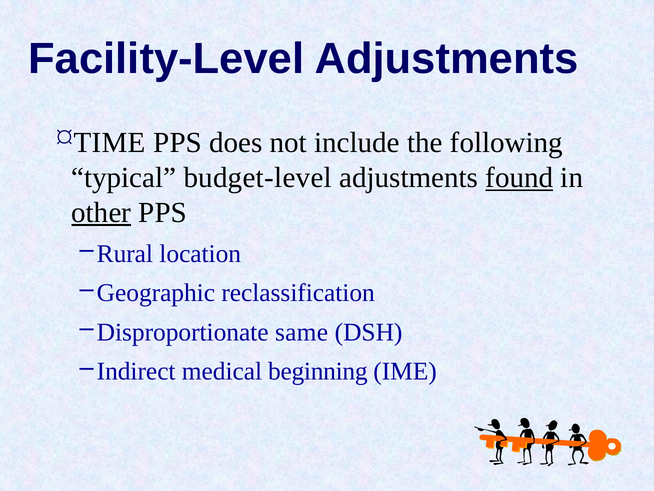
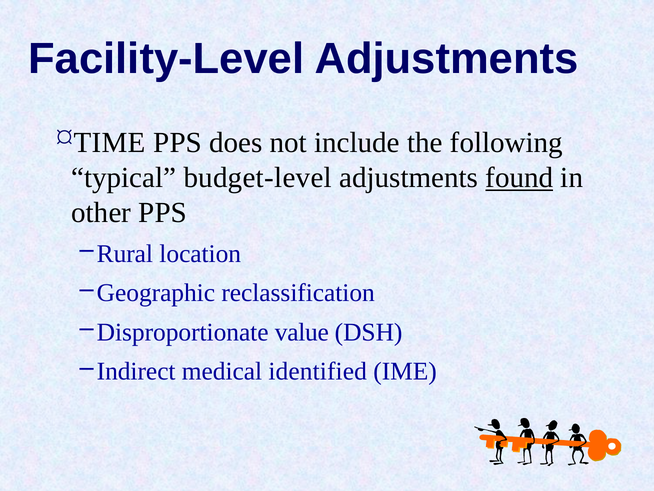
other underline: present -> none (101, 212)
same: same -> value (302, 332)
beginning: beginning -> identified (318, 371)
